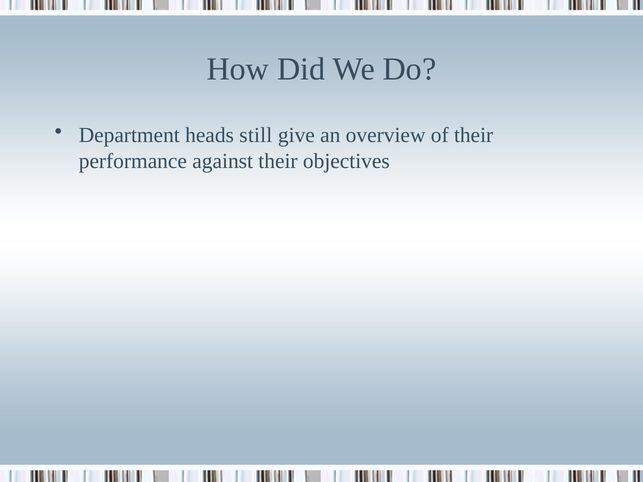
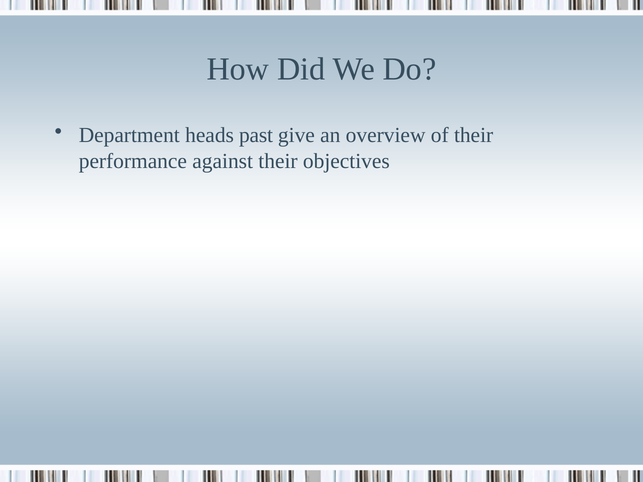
still: still -> past (256, 135)
